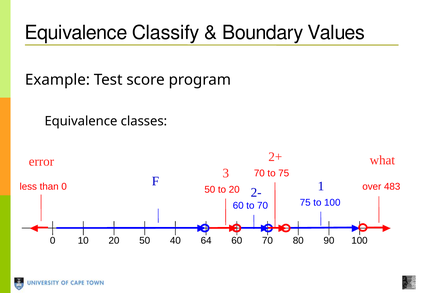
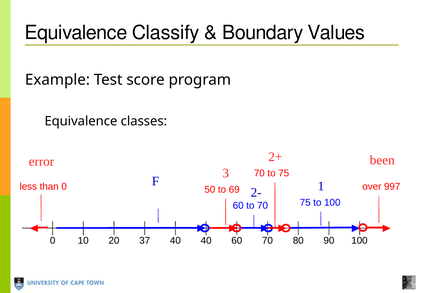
what: what -> been (382, 160)
483: 483 -> 997 (392, 186)
to 20: 20 -> 69 (234, 189)
20 50: 50 -> 37 (145, 241)
40 64: 64 -> 40 (206, 241)
